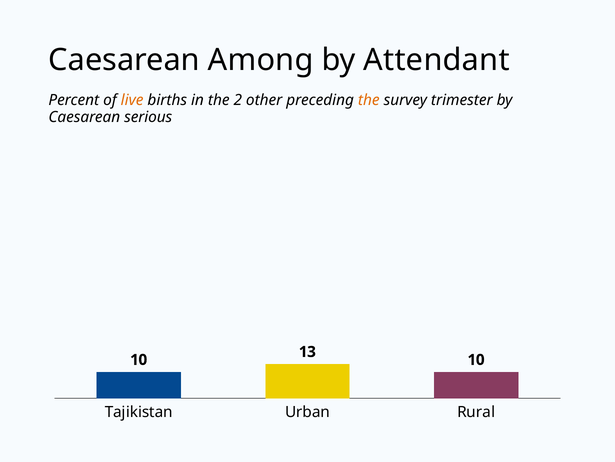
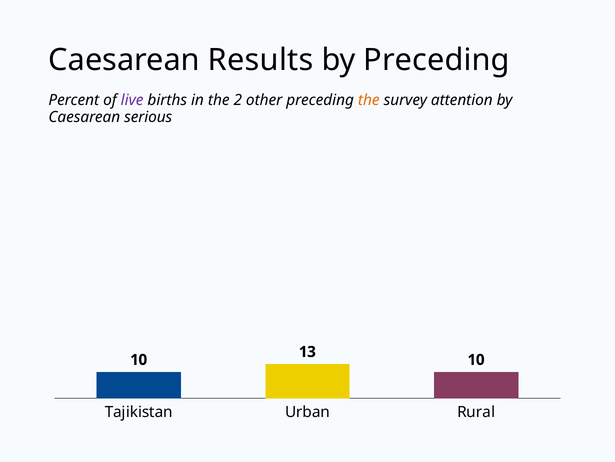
Among: Among -> Results (261, 60)
by Attendant: Attendant -> Preceding (437, 60)
live colour: orange -> purple (132, 100)
trimester: trimester -> attention (462, 100)
